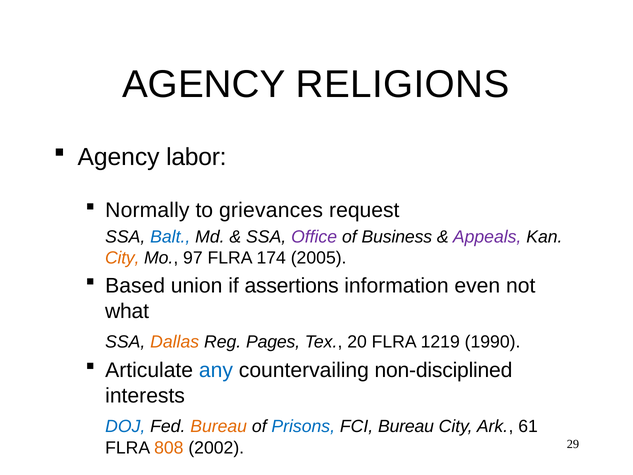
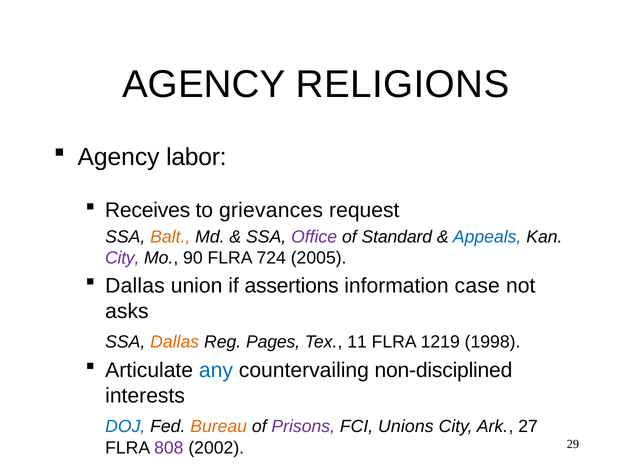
Normally: Normally -> Receives (148, 210)
Balt colour: blue -> orange (170, 237)
Business: Business -> Standard (397, 237)
Appeals colour: purple -> blue (487, 237)
City colour: orange -> purple (122, 258)
97: 97 -> 90 (193, 258)
174: 174 -> 724 (271, 258)
Based: Based -> Dallas (135, 286)
even: even -> case (477, 286)
what: what -> asks (127, 311)
20: 20 -> 11 (357, 342)
1990: 1990 -> 1998 (493, 342)
Prisons colour: blue -> purple (303, 426)
FCI Bureau: Bureau -> Unions (406, 426)
61: 61 -> 27 (528, 426)
808 colour: orange -> purple (169, 448)
